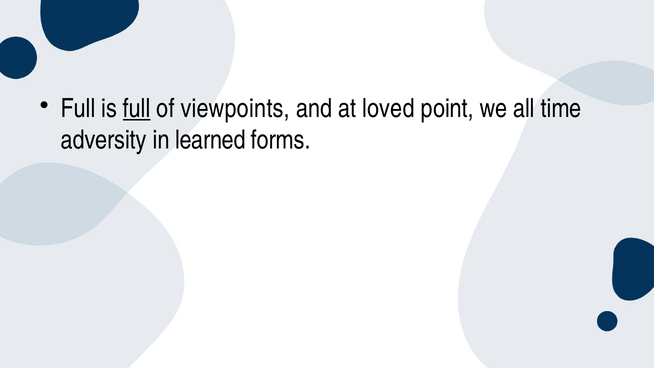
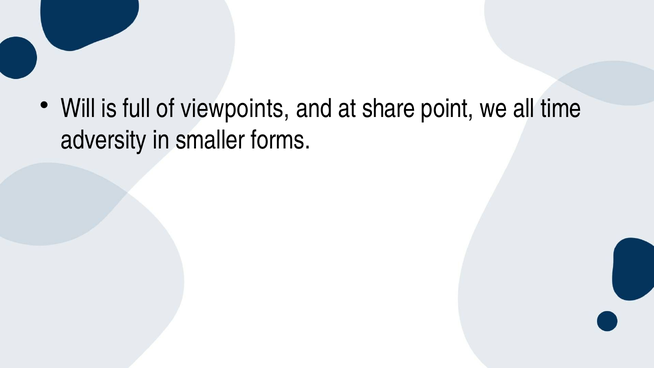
Full: Full -> Will (78, 108)
full underline: present -> none (137, 108)
loved: loved -> share (389, 108)
learned: learned -> smaller (210, 140)
